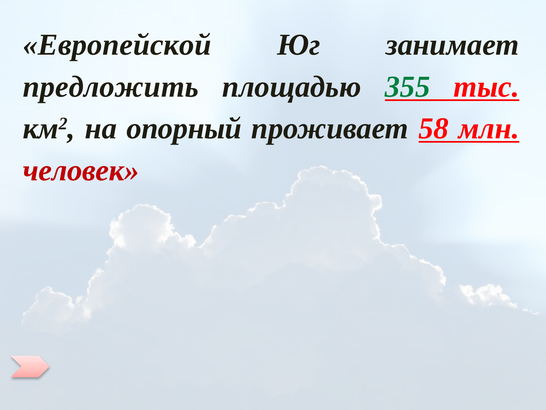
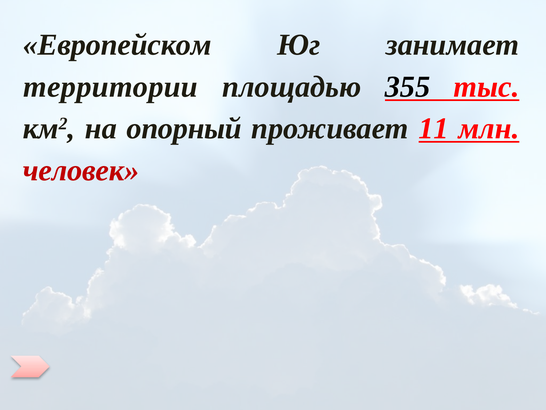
Европейской: Европейской -> Европейском (117, 45)
предложить: предложить -> территории (111, 87)
355 colour: green -> black (408, 87)
58: 58 -> 11 (434, 128)
